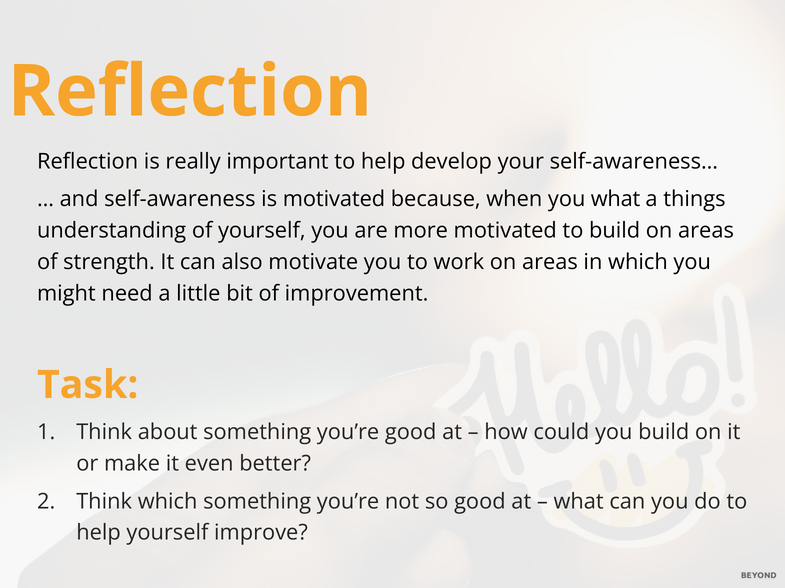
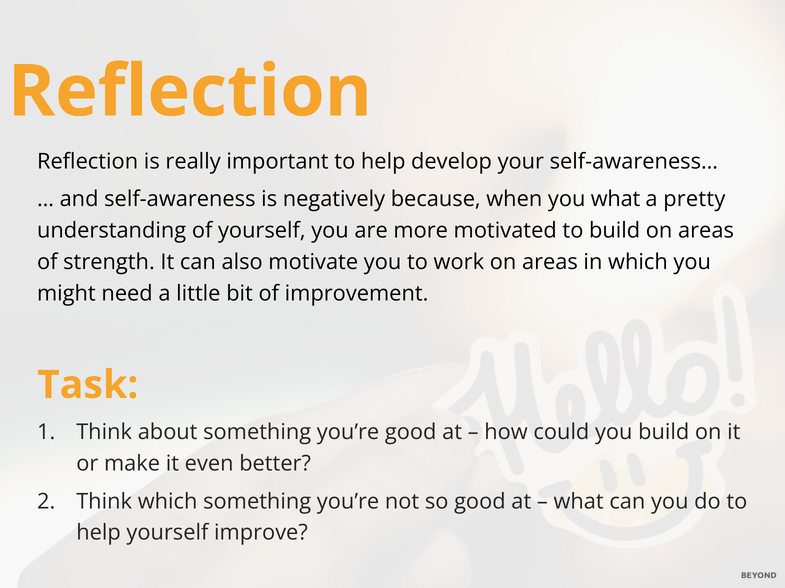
is motivated: motivated -> negatively (334, 199)
things: things -> pretty (694, 199)
